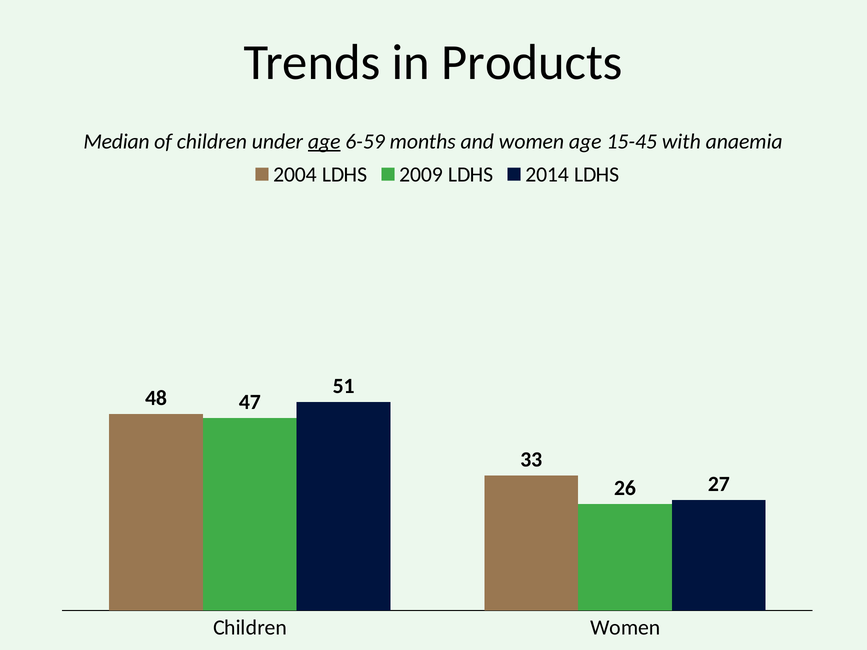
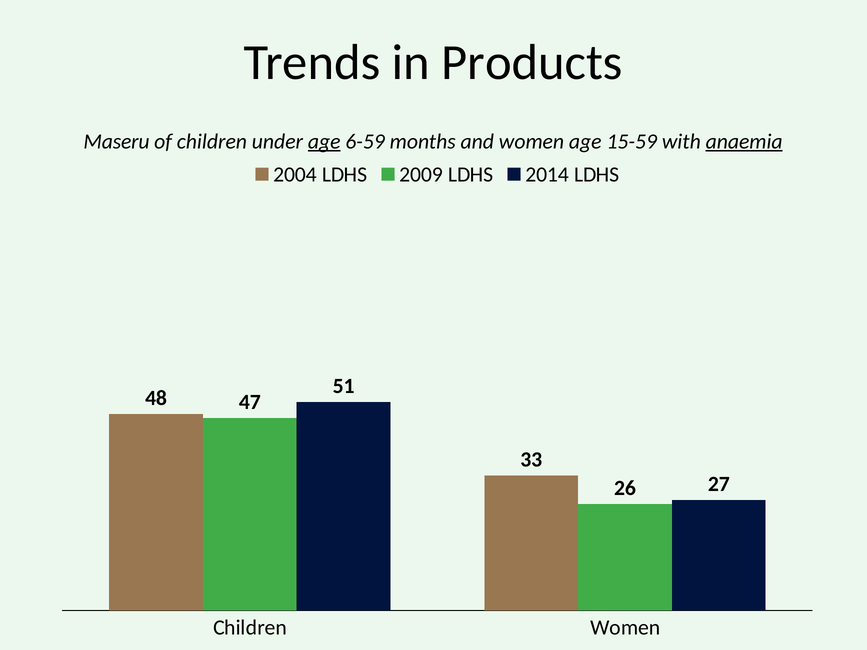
Median: Median -> Maseru (117, 142)
15-45: 15-45 -> 15-59 (632, 142)
anaemia underline: none -> present (744, 142)
